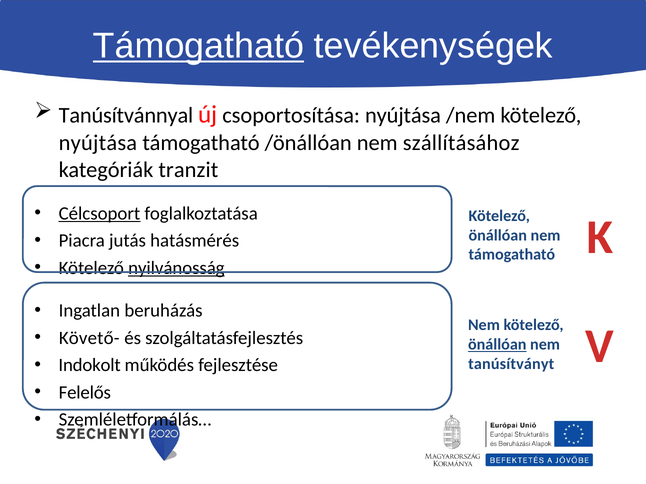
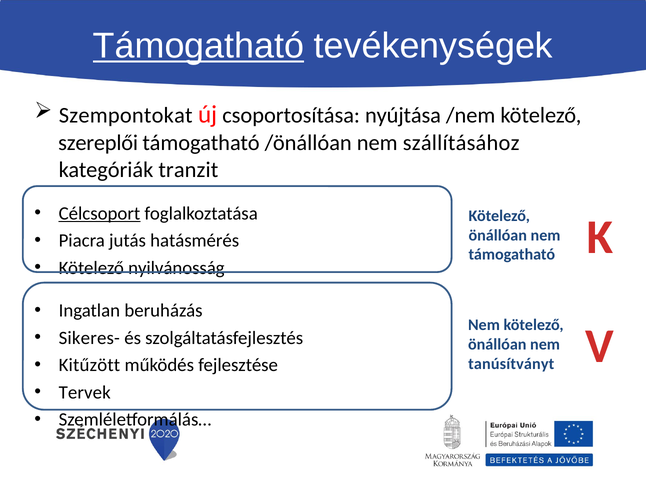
Tanúsítvánnyal: Tanúsítvánnyal -> Szempontokat (126, 116)
nyújtása: nyújtása -> szereplői (98, 143)
nyilvánosság underline: present -> none (176, 268)
Követő-: Követő- -> Sikeres- (89, 338)
önállóan underline: present -> none (497, 345)
Indokolt: Indokolt -> Kitűzött (89, 366)
Felelős: Felelős -> Tervek (85, 393)
